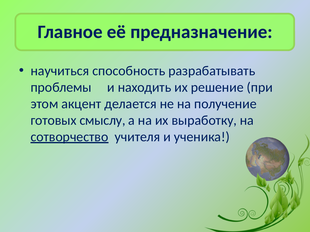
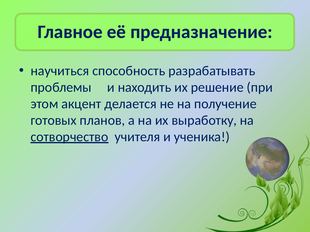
смыслу: смыслу -> планов (102, 120)
